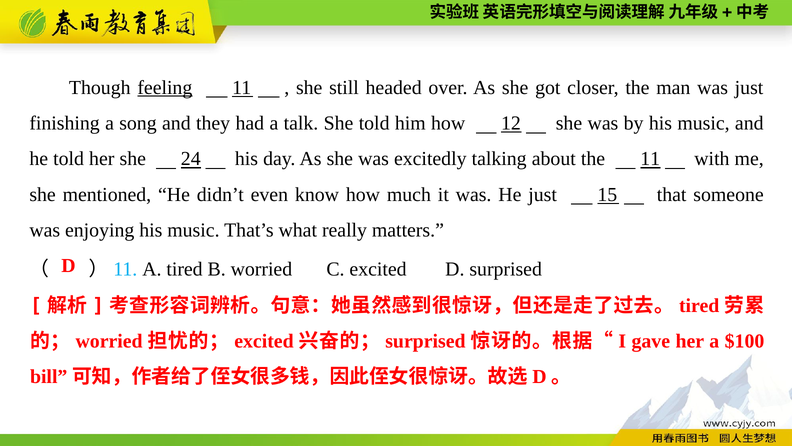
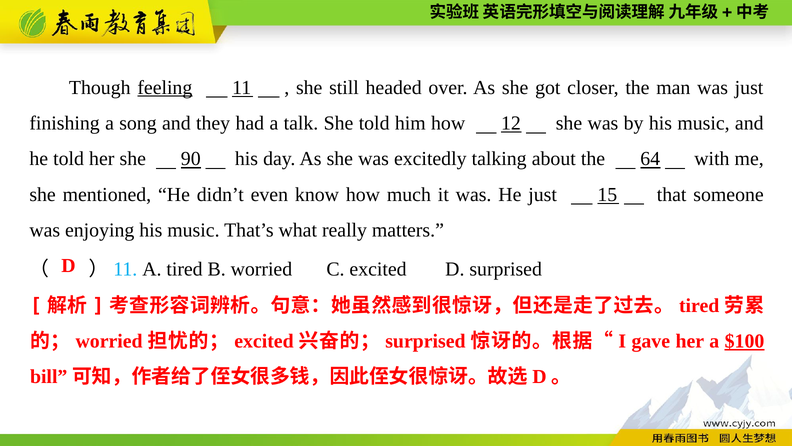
24: 24 -> 90 (191, 159)
the 11: 11 -> 64 (650, 159)
$100 underline: none -> present (745, 341)
